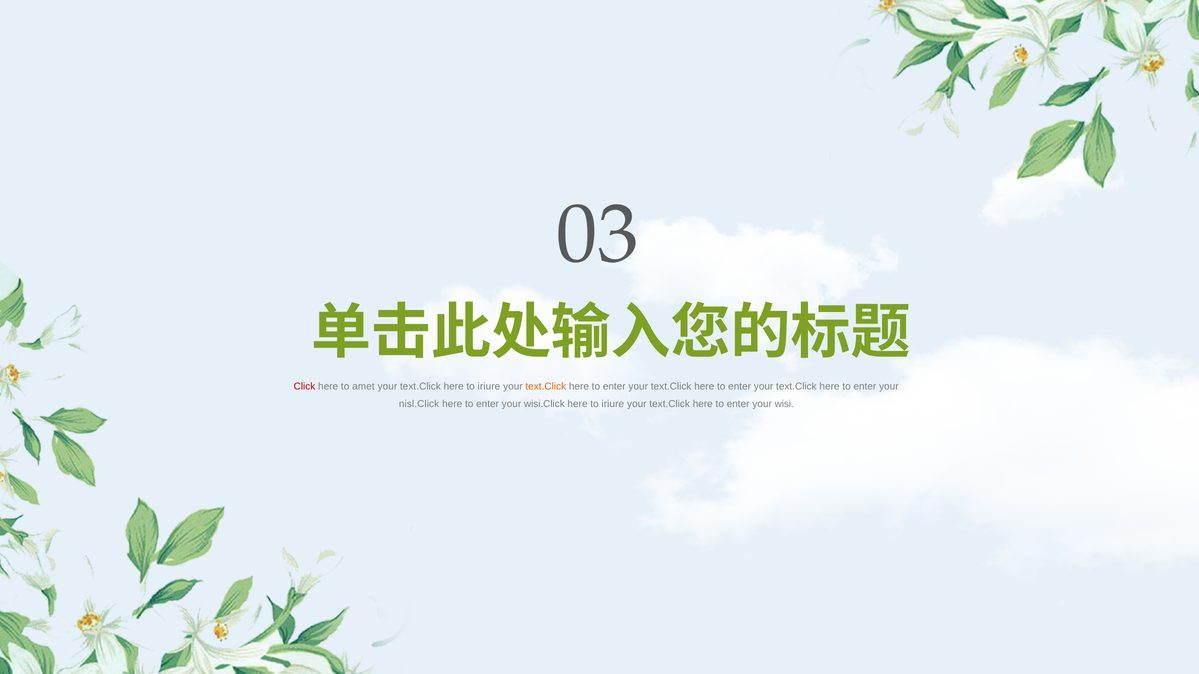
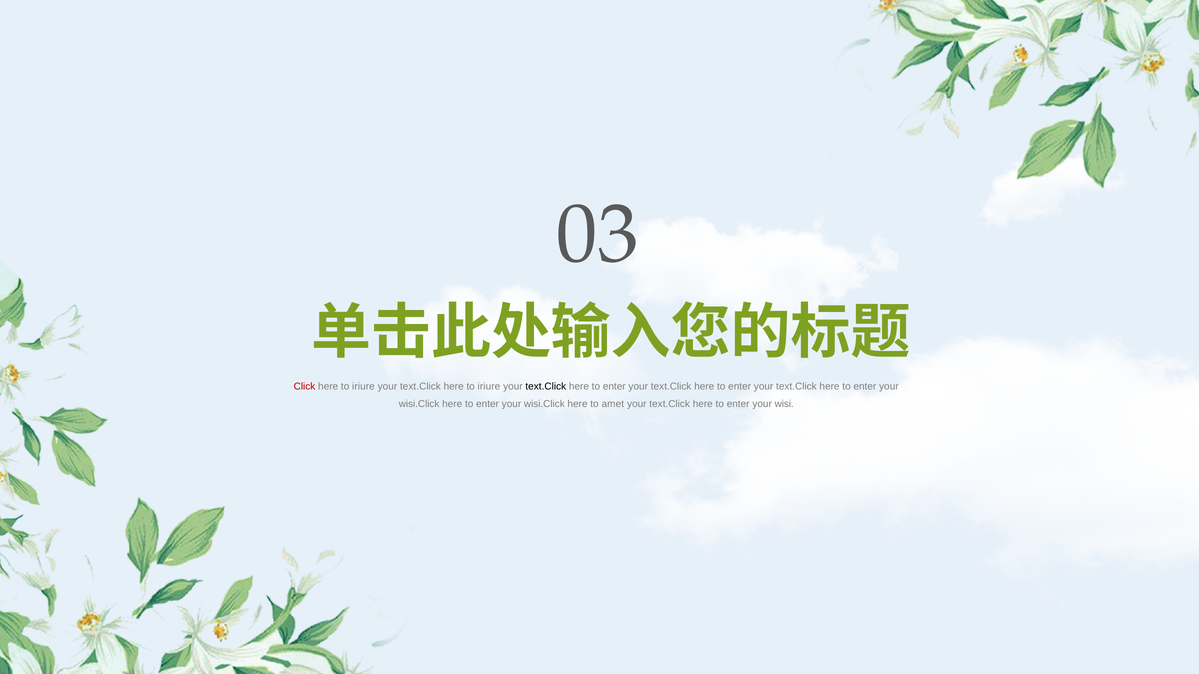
amet: amet -> iriure (363, 386)
text.Click colour: orange -> black (546, 386)
nisl.Click: nisl.Click -> wisi.Click (419, 404)
iriure: iriure -> amet (613, 404)
